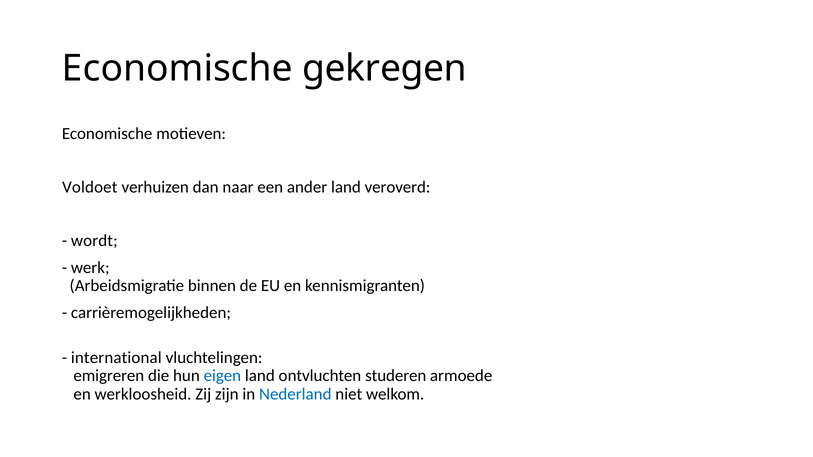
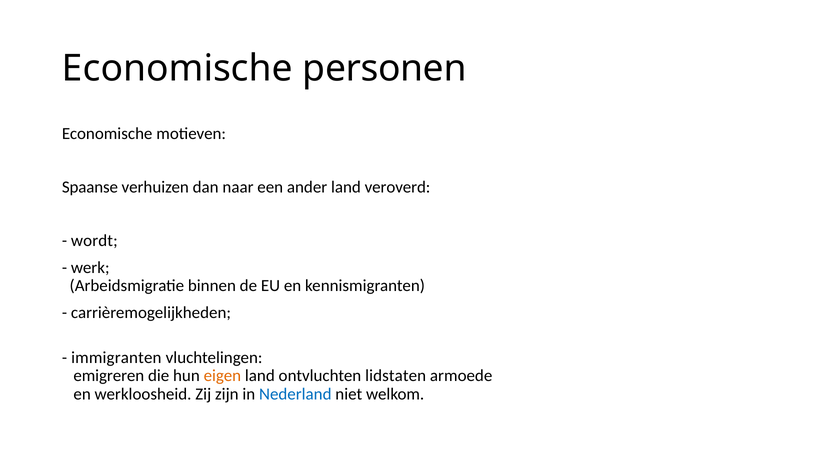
gekregen: gekregen -> personen (385, 68)
Voldoet: Voldoet -> Spaanse (90, 187)
international: international -> immigranten (116, 358)
eigen colour: blue -> orange (222, 376)
studeren: studeren -> lidstaten (396, 376)
